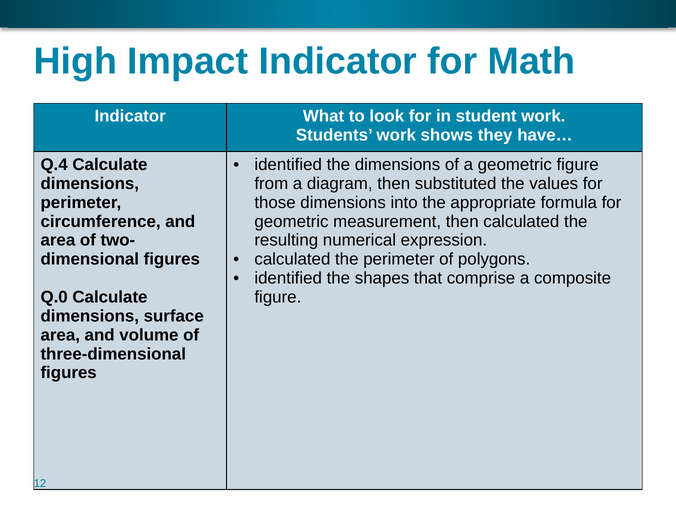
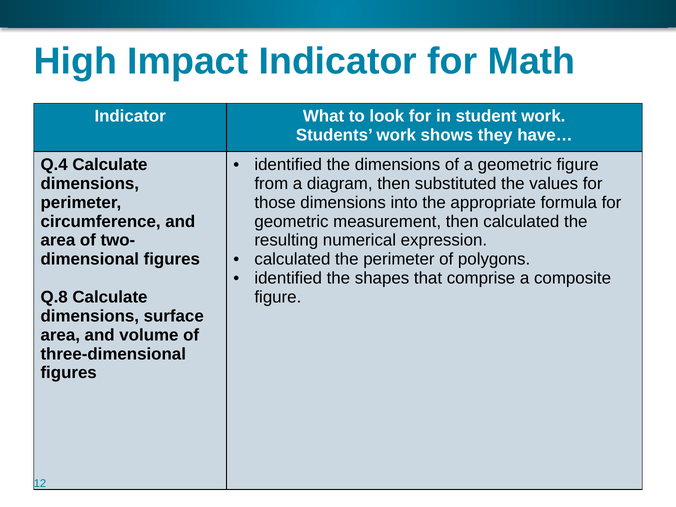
Q.0: Q.0 -> Q.8 (54, 297)
